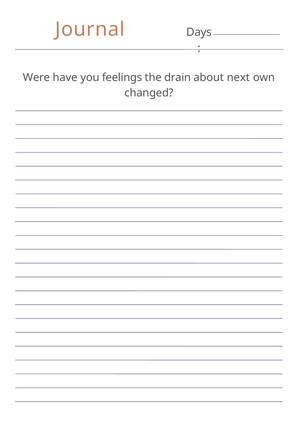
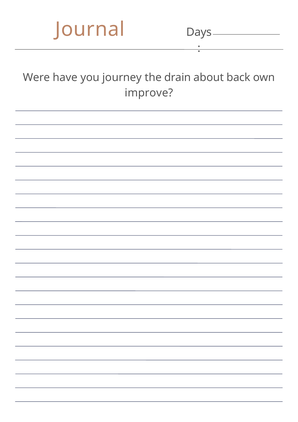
feelings: feelings -> journey (122, 77)
next: next -> back (238, 77)
changed: changed -> improve (149, 93)
